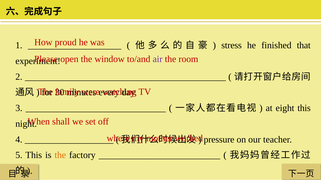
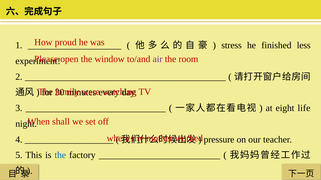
that: that -> less (304, 45)
eight this: this -> life (304, 108)
the colour: orange -> blue (60, 156)
